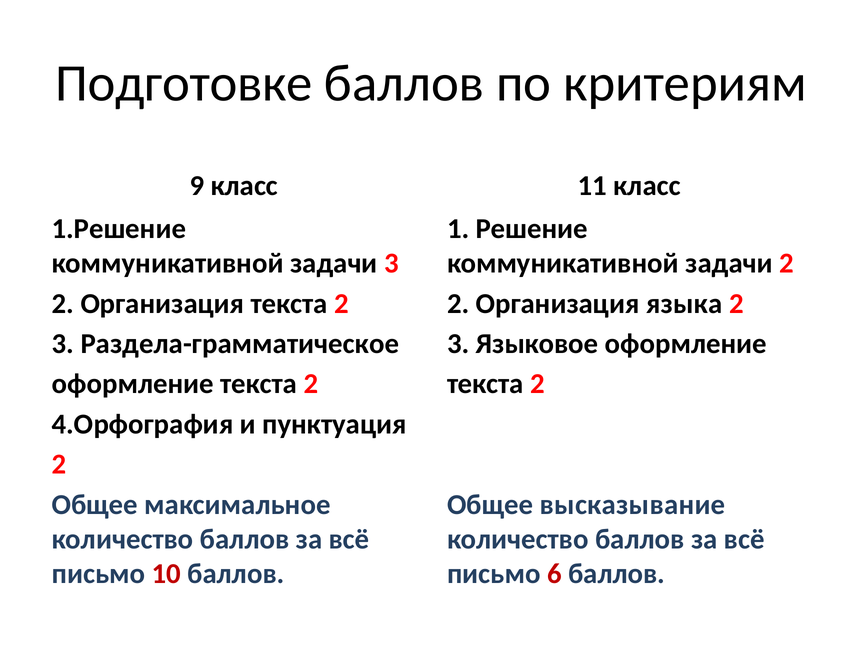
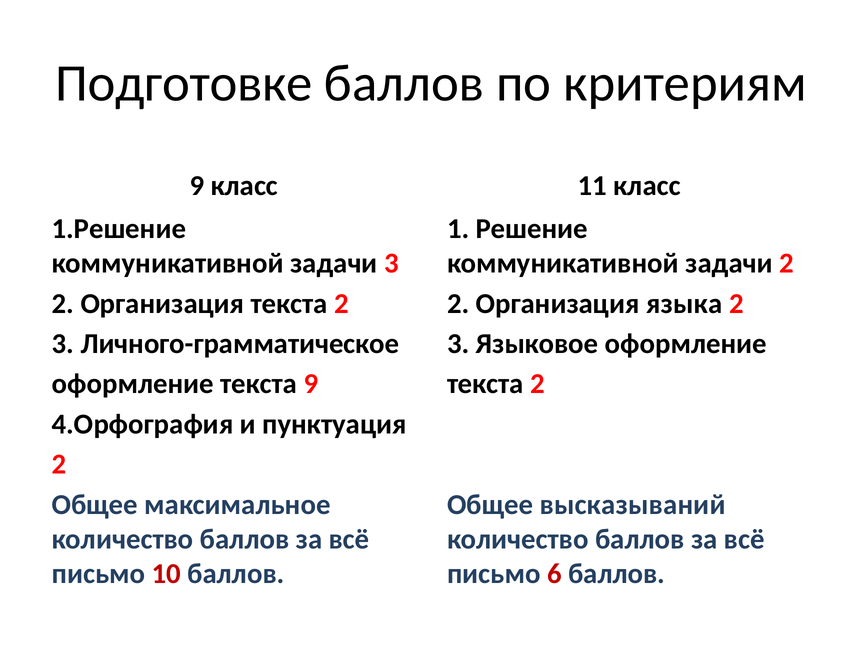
Раздела-грамматическое: Раздела-грамматическое -> Личного-грамматическое (240, 344)
2: 2 -> 9 (311, 384)
высказывание: высказывание -> высказываний (633, 505)
